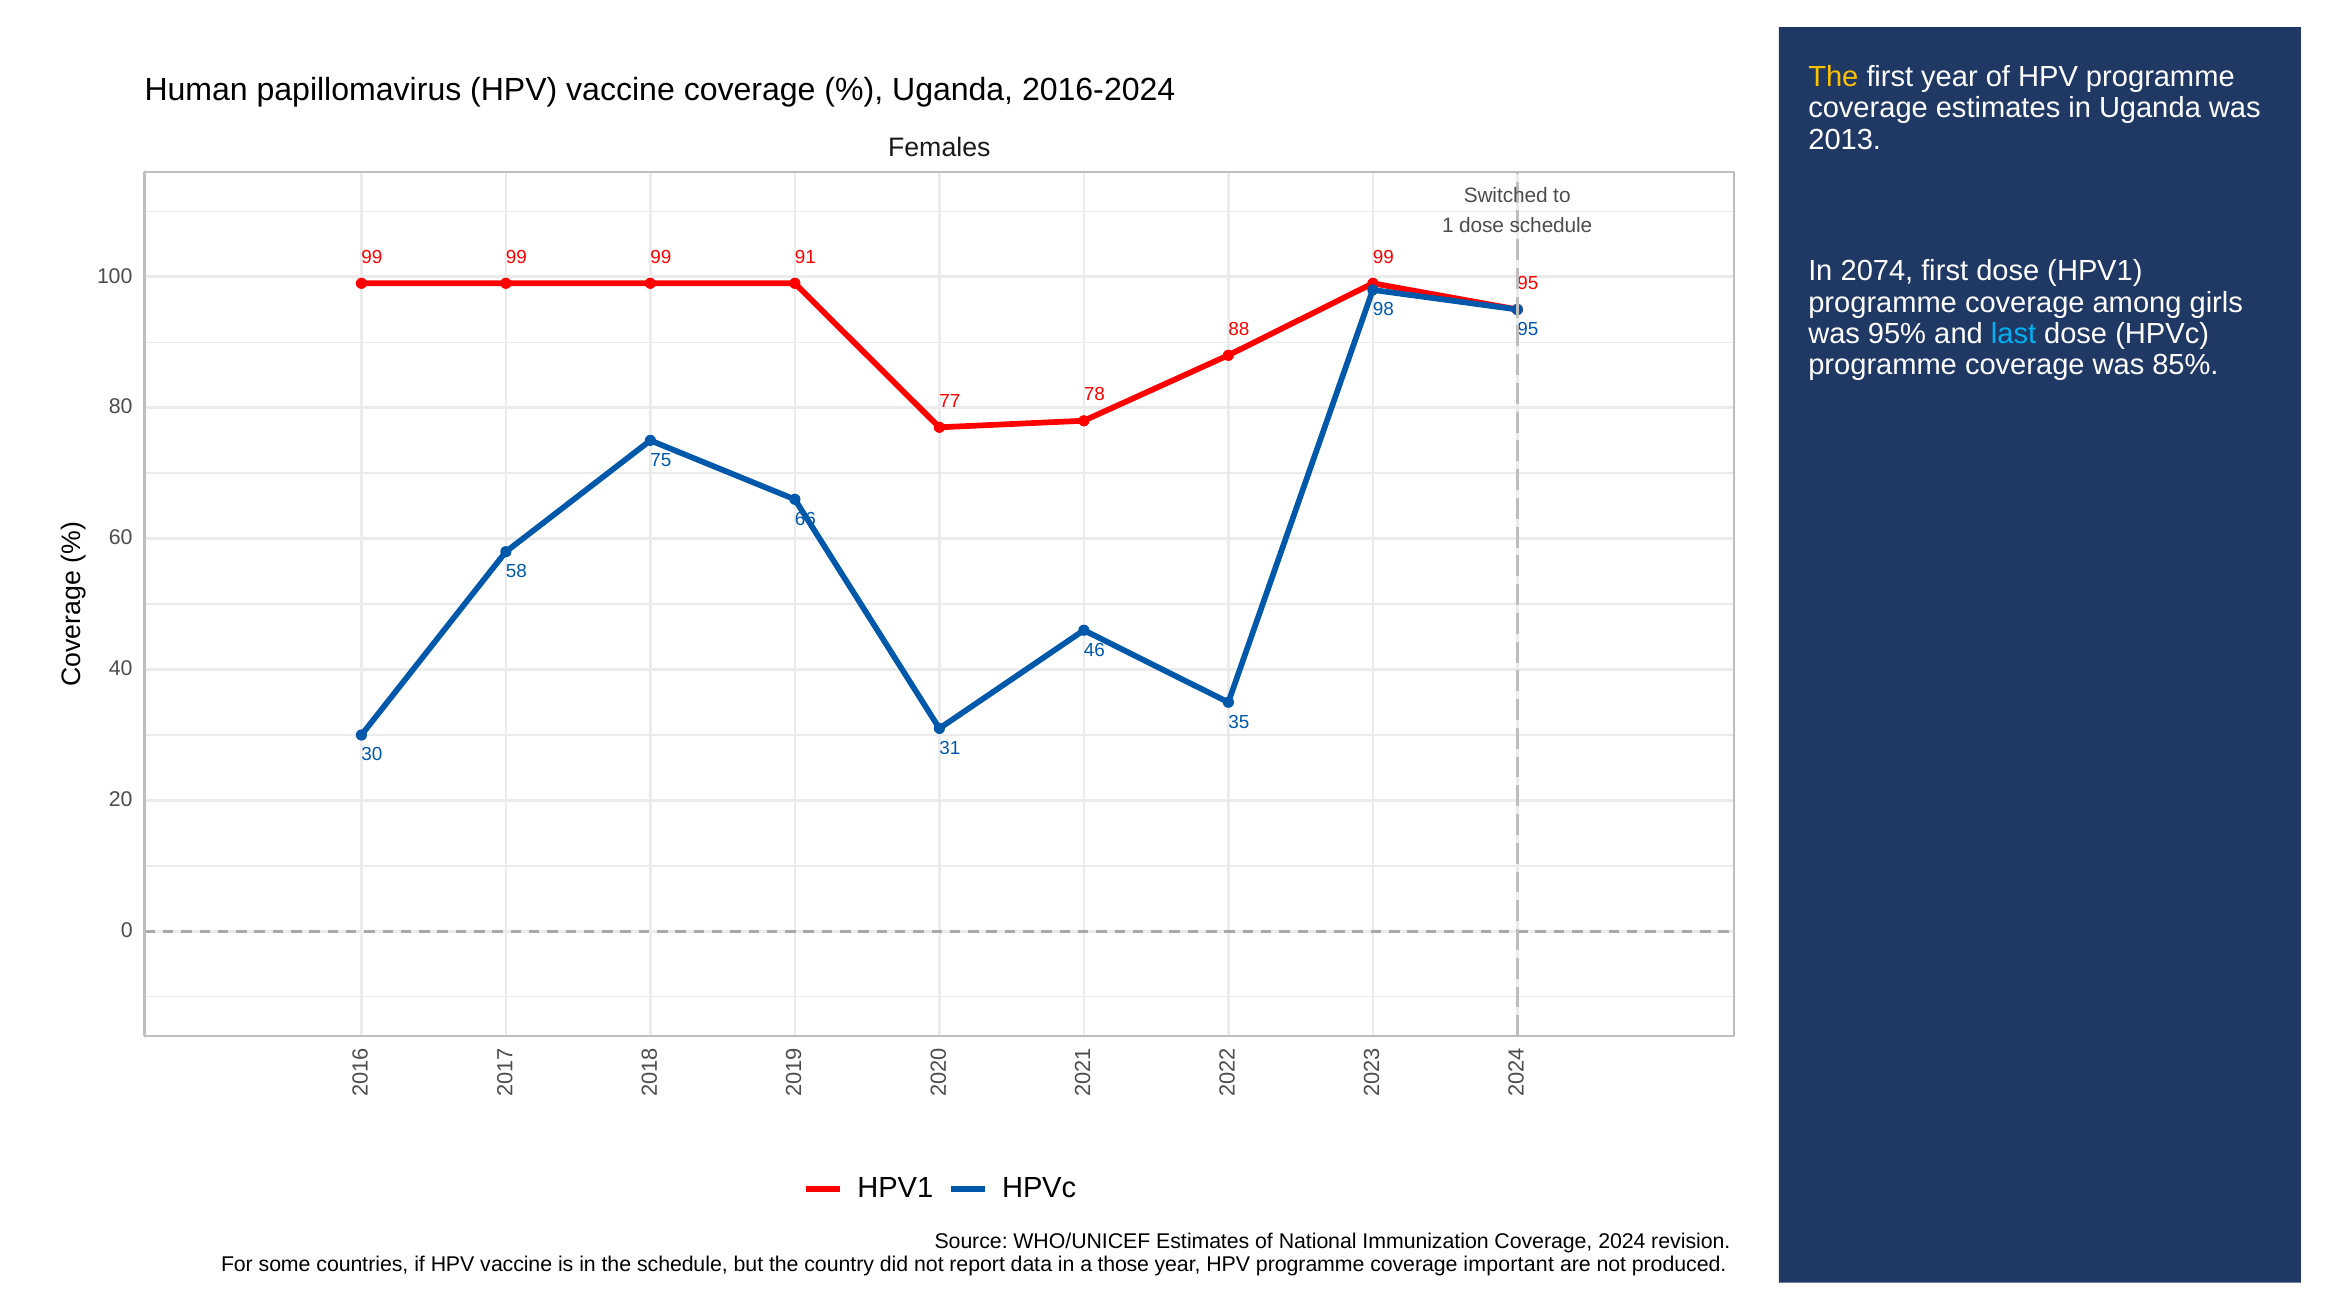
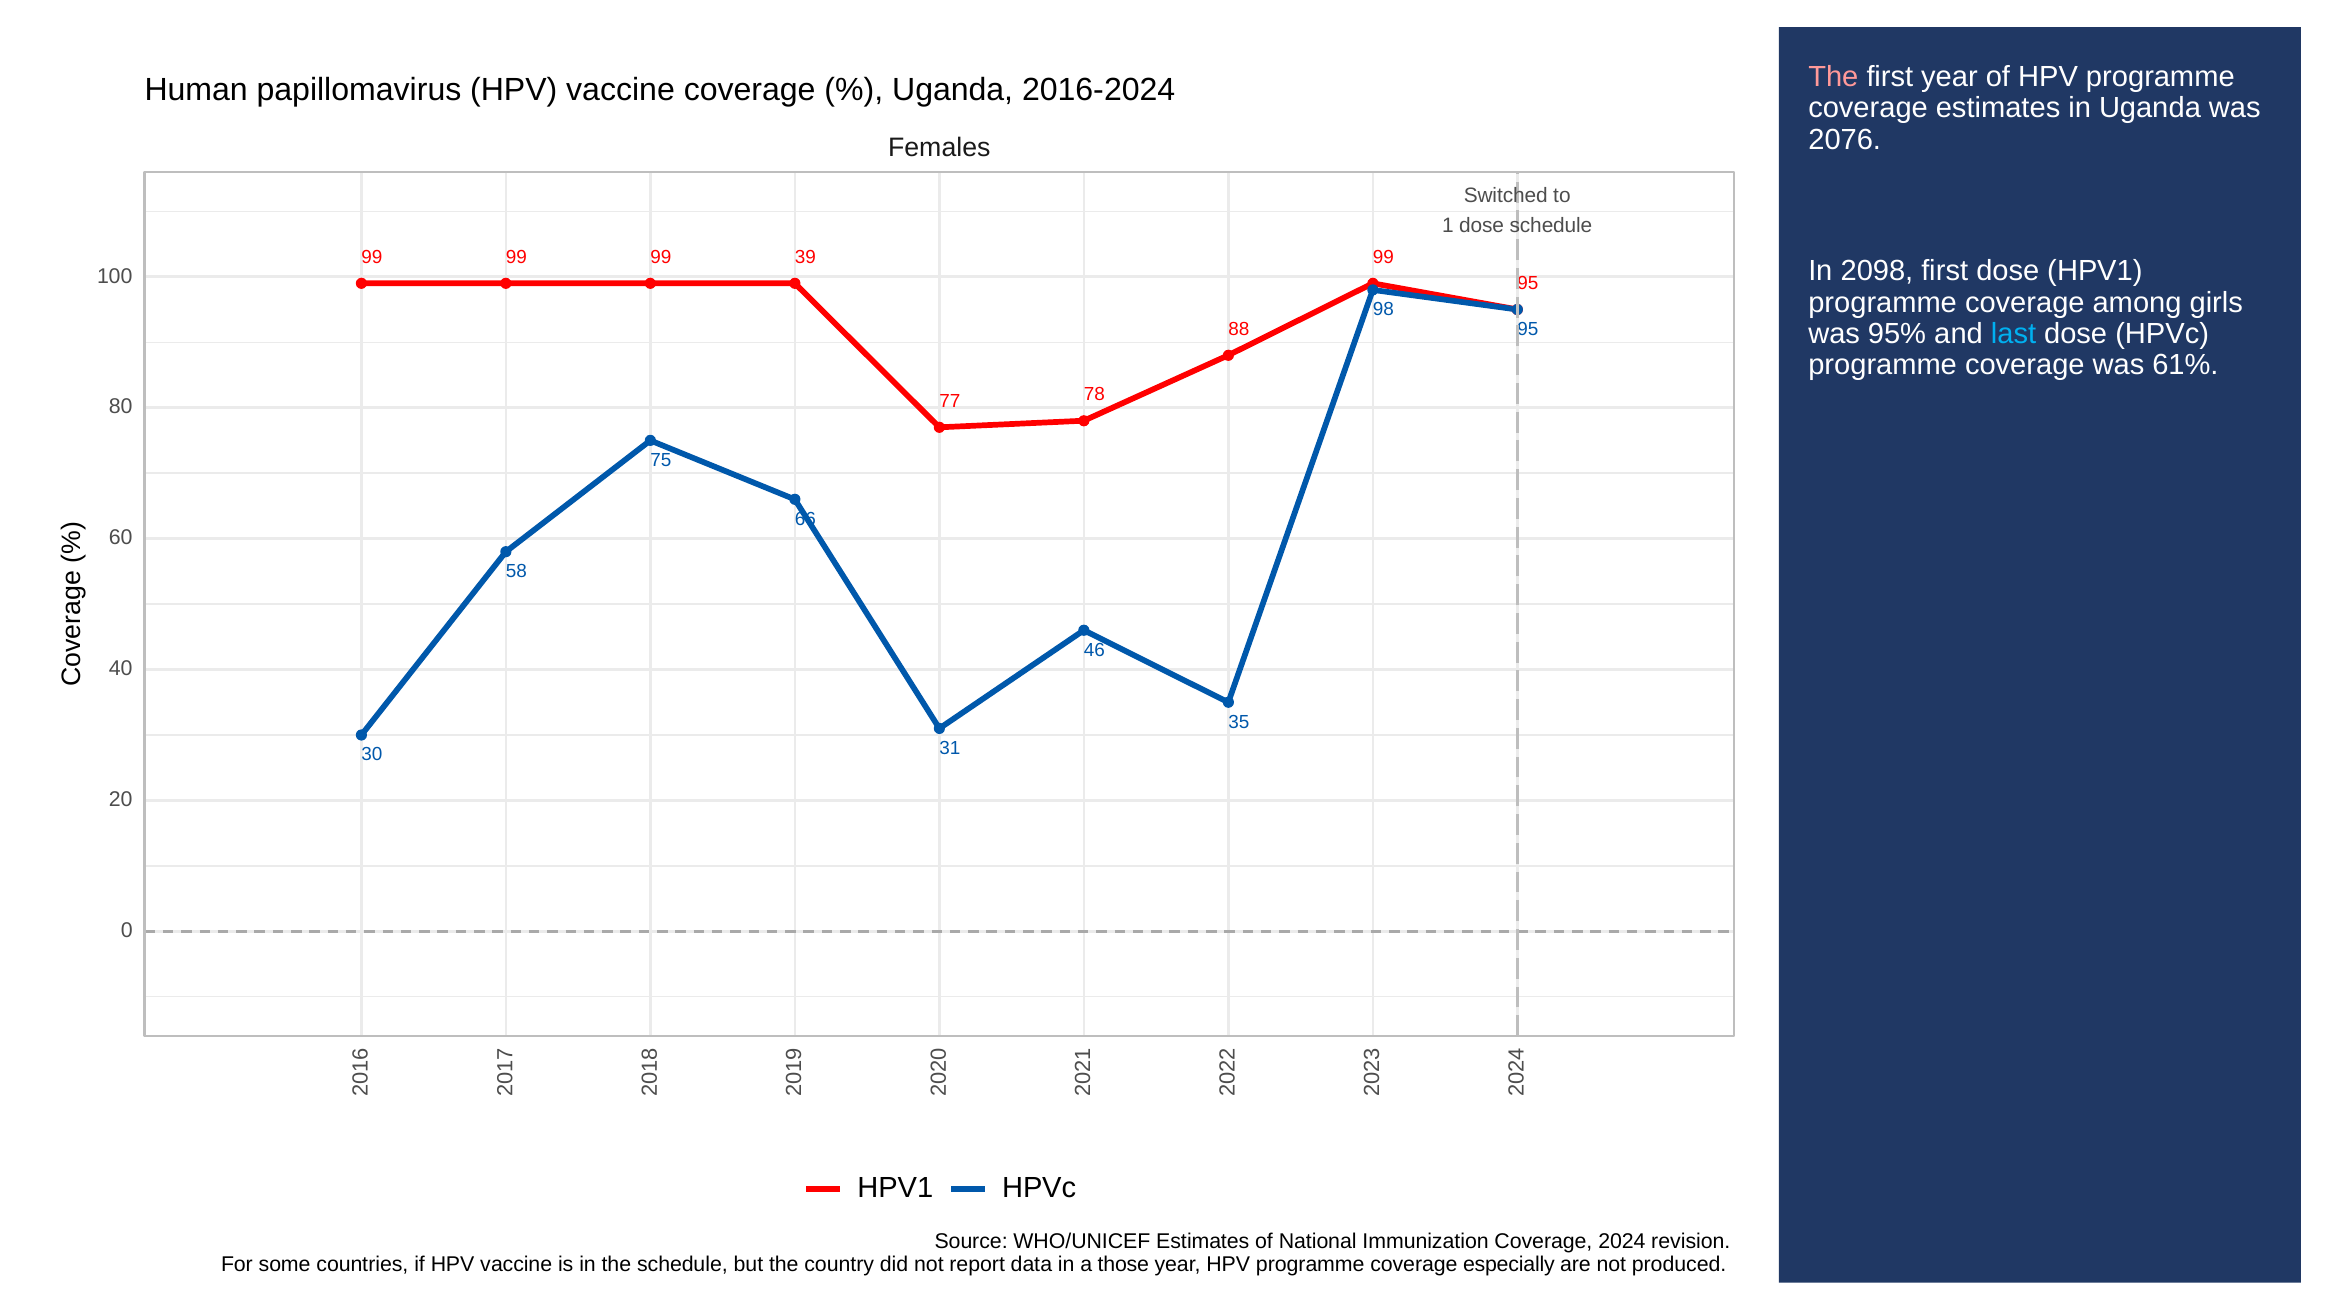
The colour: yellow -> pink (1833, 77)
2013: 2013 -> 2076 (1845, 139)
91: 91 -> 39 (805, 257)
2074: 2074 -> 2098 (1877, 271)
85%: 85% -> 61% (2185, 365)
important: important -> especially (1509, 1265)
